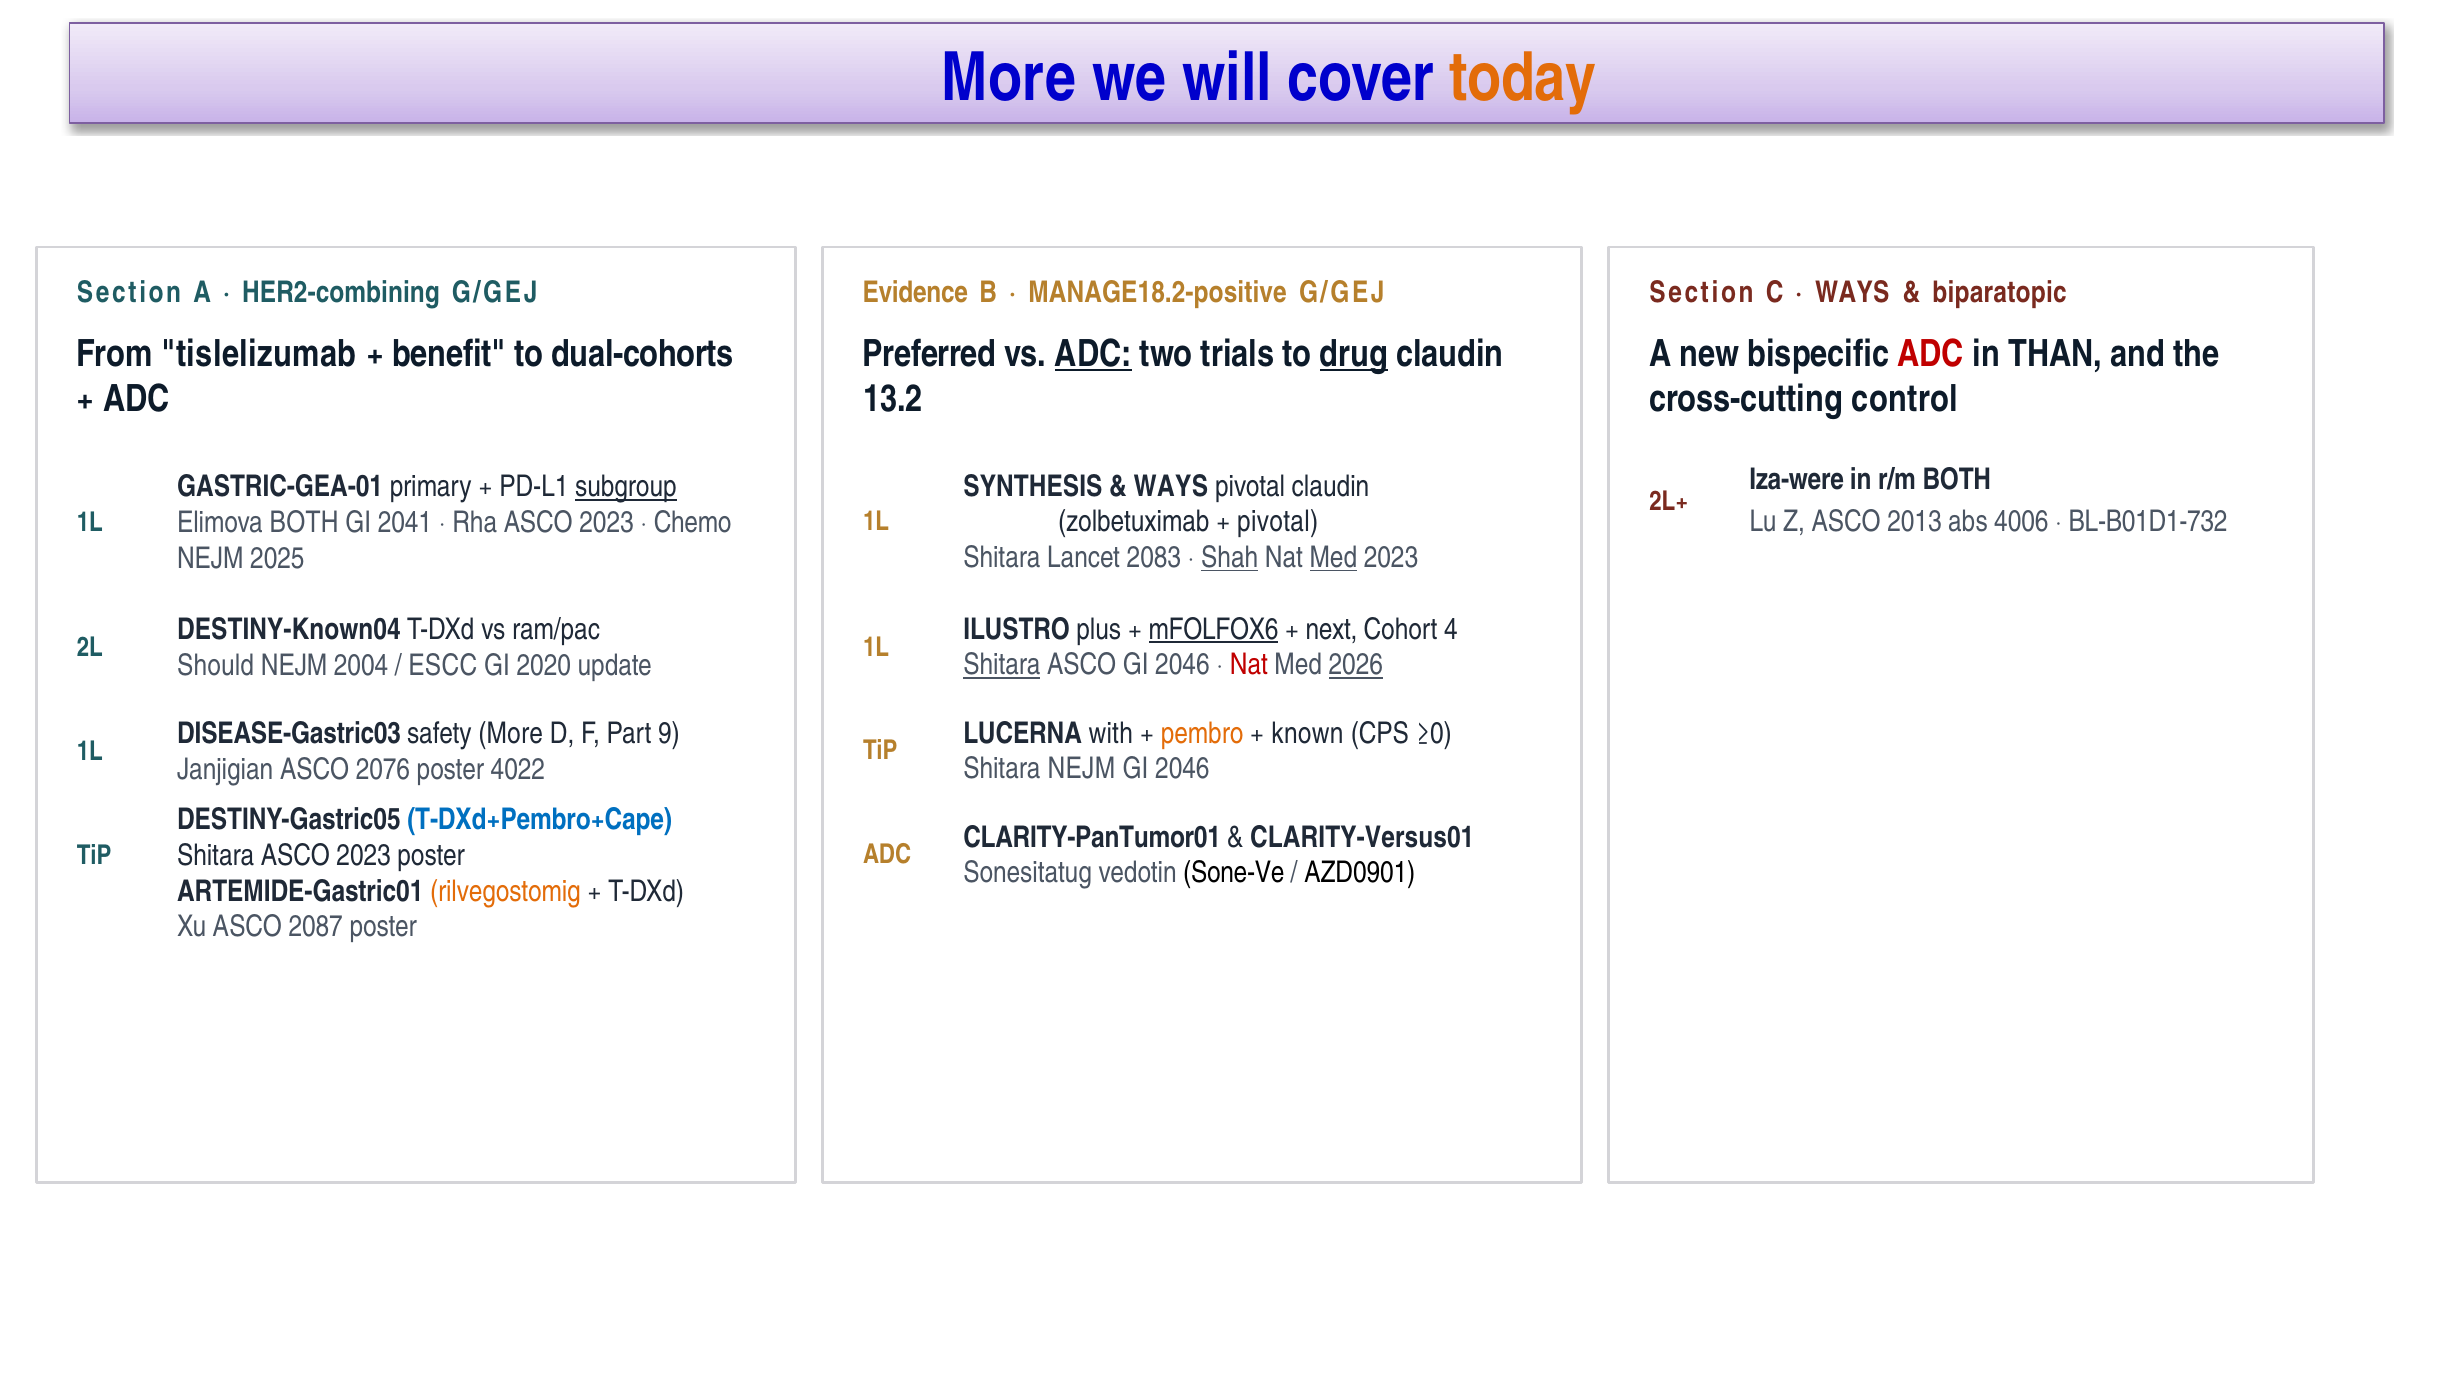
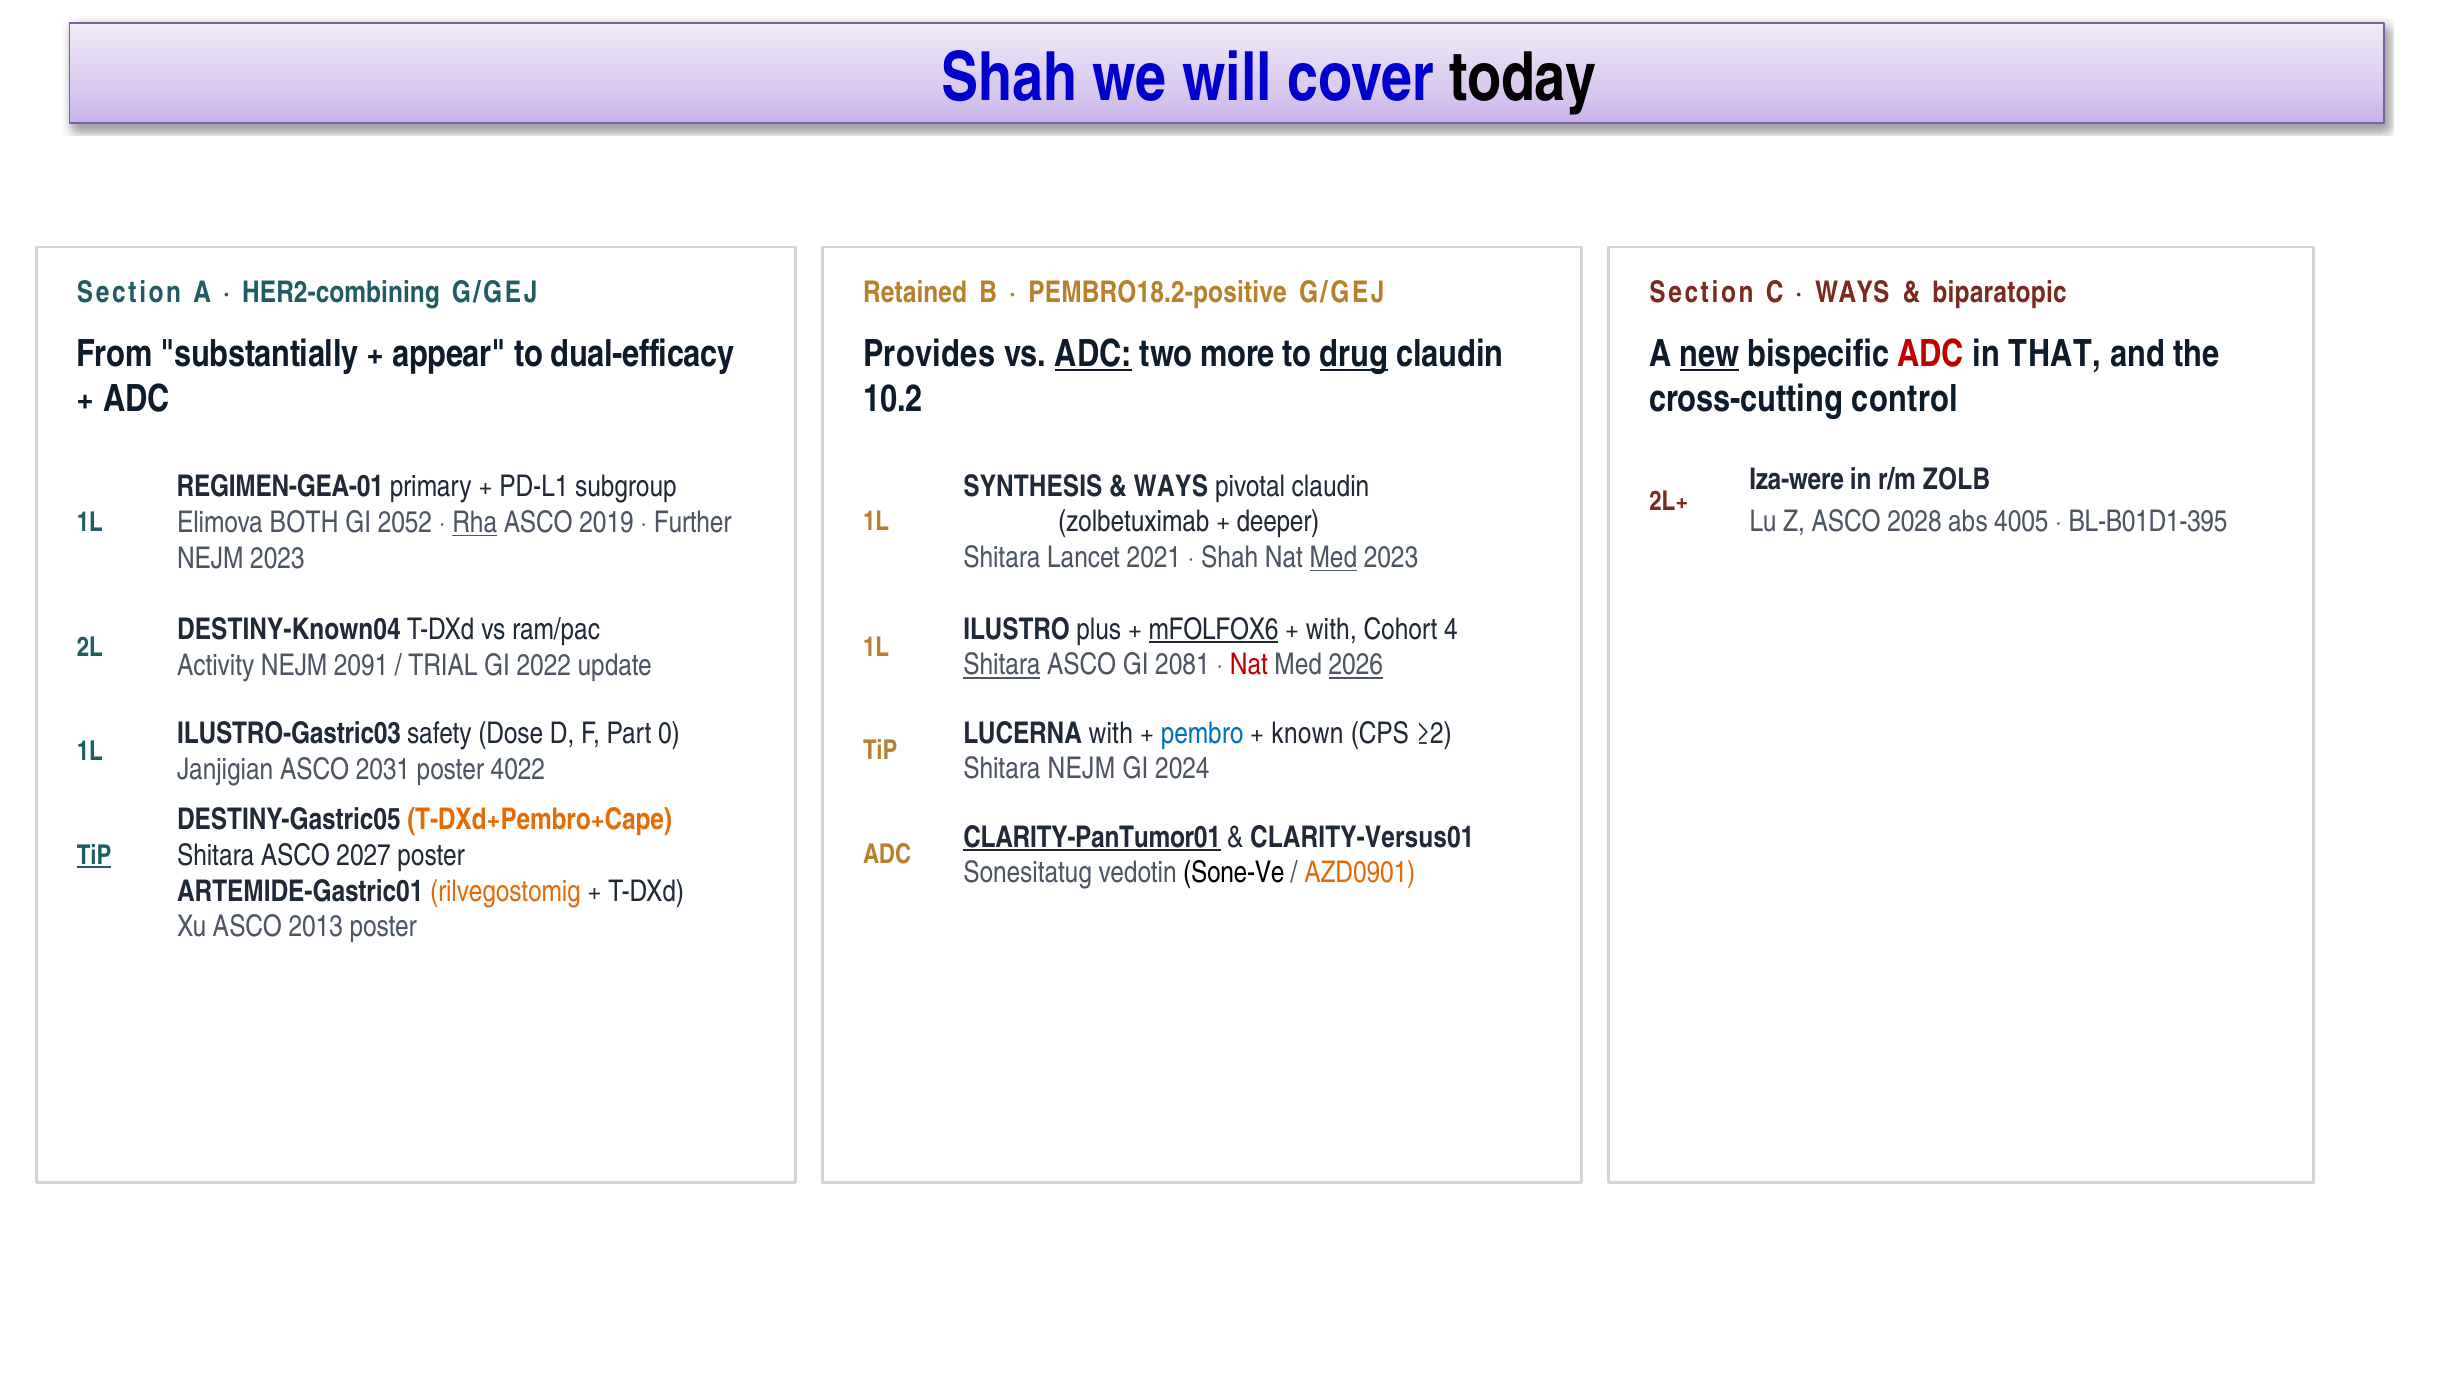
More: More -> Shah (1009, 78)
today colour: orange -> black (1523, 78)
Evidence: Evidence -> Retained (915, 292)
MANAGE18.2-positive: MANAGE18.2-positive -> PEMBRO18.2-positive (1157, 292)
tislelizumab: tislelizumab -> substantially (259, 354)
benefit: benefit -> appear (449, 354)
dual-cohorts: dual-cohorts -> dual-efficacy (643, 354)
Preferred: Preferred -> Provides (929, 354)
trials: trials -> more (1238, 354)
new underline: none -> present (1710, 354)
THAN: THAN -> THAT (2055, 354)
13.2: 13.2 -> 10.2 (893, 399)
r/m BOTH: BOTH -> ZOLB (1957, 480)
GASTRIC-GEA-01: GASTRIC-GEA-01 -> REGIMEN-GEA-01 (280, 487)
subgroup underline: present -> none (626, 487)
pivotal: pivotal -> deeper (1278, 522)
2013: 2013 -> 2028 (1914, 522)
4006: 4006 -> 4005 (2021, 522)
BL-B01D1-732: BL-B01D1-732 -> BL-B01D1-395 (2148, 522)
2041: 2041 -> 2052 (405, 523)
Rha underline: none -> present (475, 523)
2023: 2023 -> 2019 (607, 523)
Chemo: Chemo -> Further (693, 523)
2083: 2083 -> 2021 (1154, 558)
Shah underline: present -> none (1230, 558)
NEJM 2025: 2025 -> 2023 (277, 558)
next: next -> with (1331, 629)
ASCO GI 2046: 2046 -> 2081 (1182, 665)
Should: Should -> Activity (216, 666)
2004: 2004 -> 2091 (361, 666)
ESCC: ESCC -> TRIAL (443, 666)
2020: 2020 -> 2022 (544, 666)
pembro colour: orange -> blue (1202, 733)
≥0: ≥0 -> ≥2 (1434, 733)
DISEASE-Gastric03: DISEASE-Gastric03 -> ILUSTRO-Gastric03 (289, 734)
safety More: More -> Dose (511, 734)
9: 9 -> 0 (669, 734)
2046: 2046 -> 2024 (1182, 769)
2076: 2076 -> 2031 (383, 770)
T-DXd+Pembro+Cape colour: blue -> orange (540, 820)
CLARITY-PanTumor01 underline: none -> present (1092, 837)
Shitara ASCO 2023: 2023 -> 2027 (364, 856)
TiP underline: none -> present (94, 856)
AZD0901 colour: black -> orange (1360, 873)
2087: 2087 -> 2013 (316, 927)
